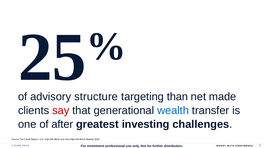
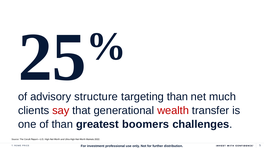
made: made -> much (223, 97)
wealth colour: blue -> red (173, 111)
of after: after -> than (62, 125)
investing: investing -> boomers (146, 125)
